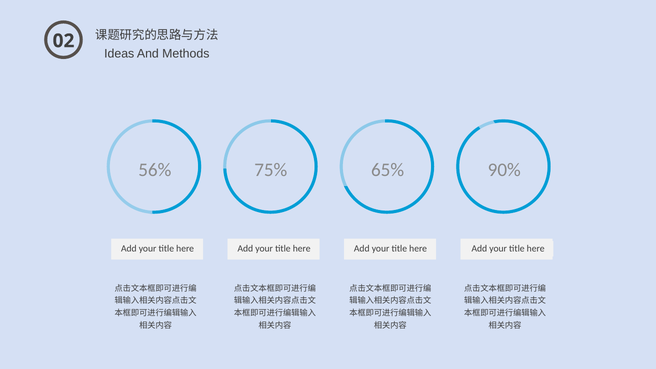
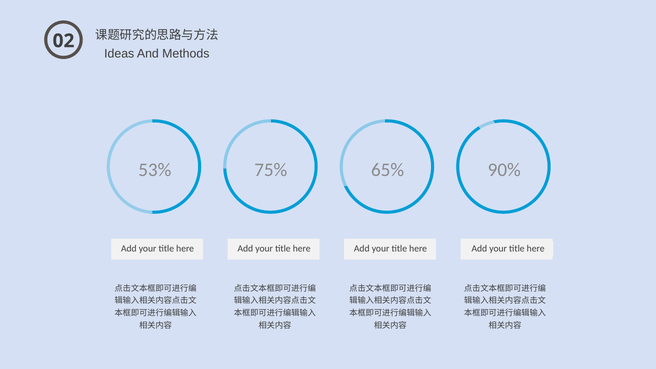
56%: 56% -> 53% (155, 170)
